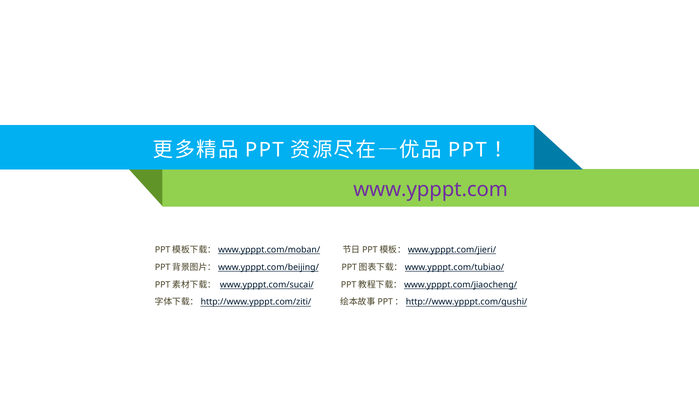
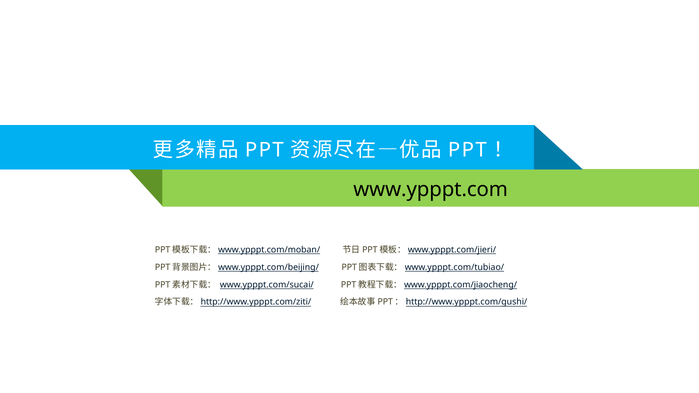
www.ypppt.com colour: purple -> black (431, 189)
